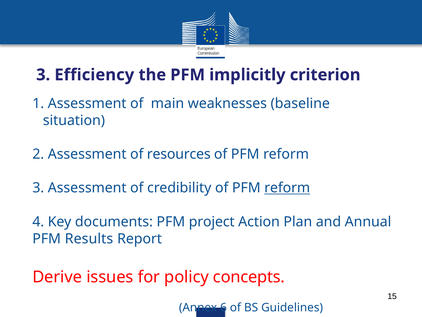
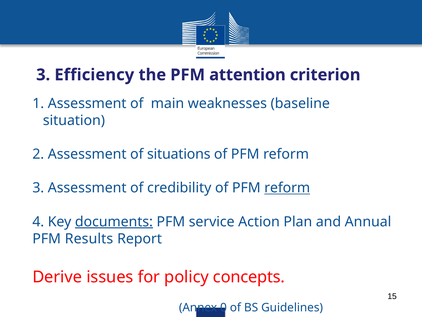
implicitly: implicitly -> attention (247, 75)
resources: resources -> situations (179, 154)
documents underline: none -> present (114, 221)
project: project -> service (212, 221)
6: 6 -> 0 (223, 307)
